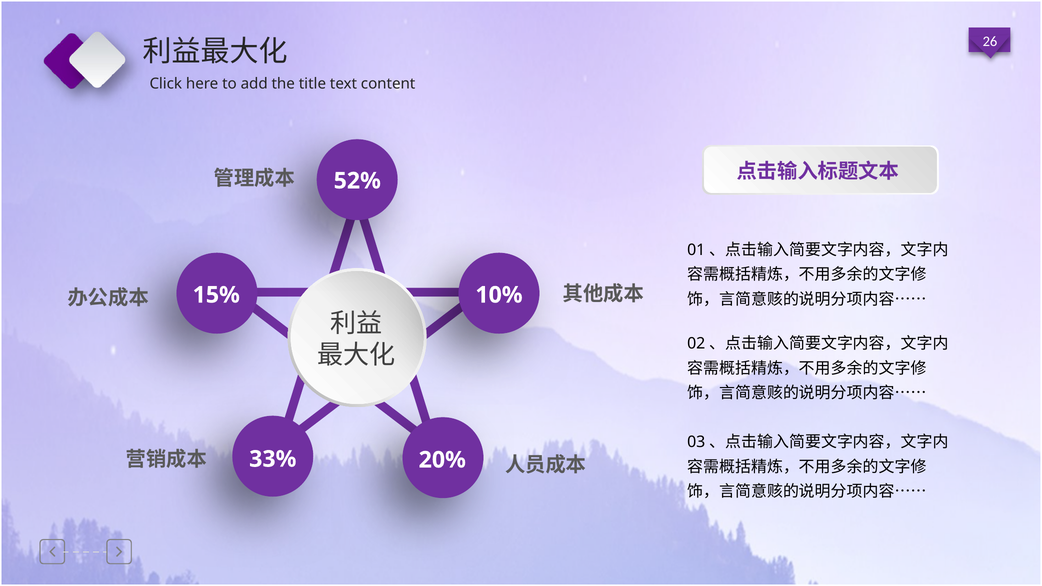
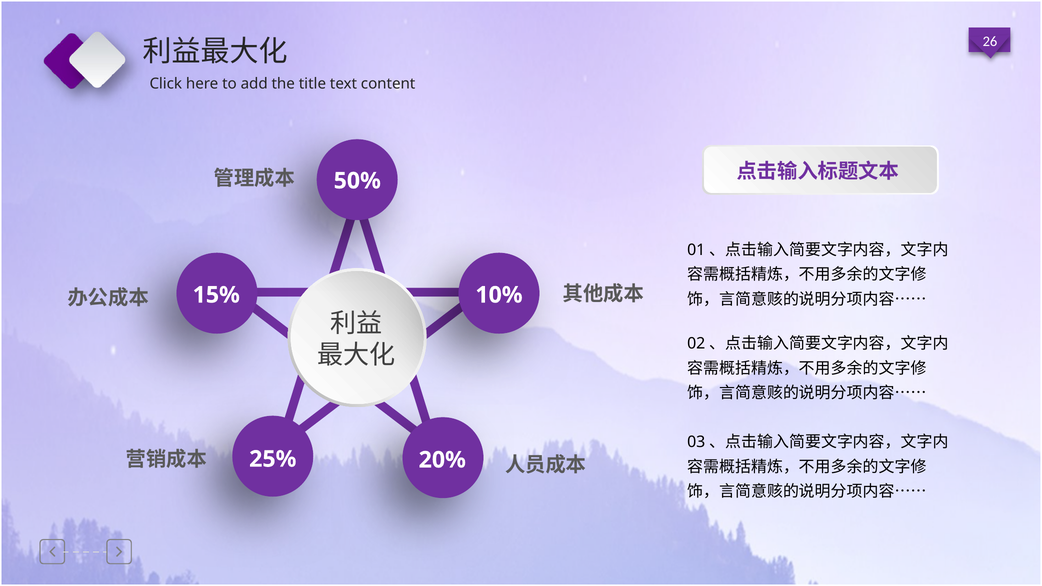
52%: 52% -> 50% (357, 181)
33%: 33% -> 25% (273, 459)
